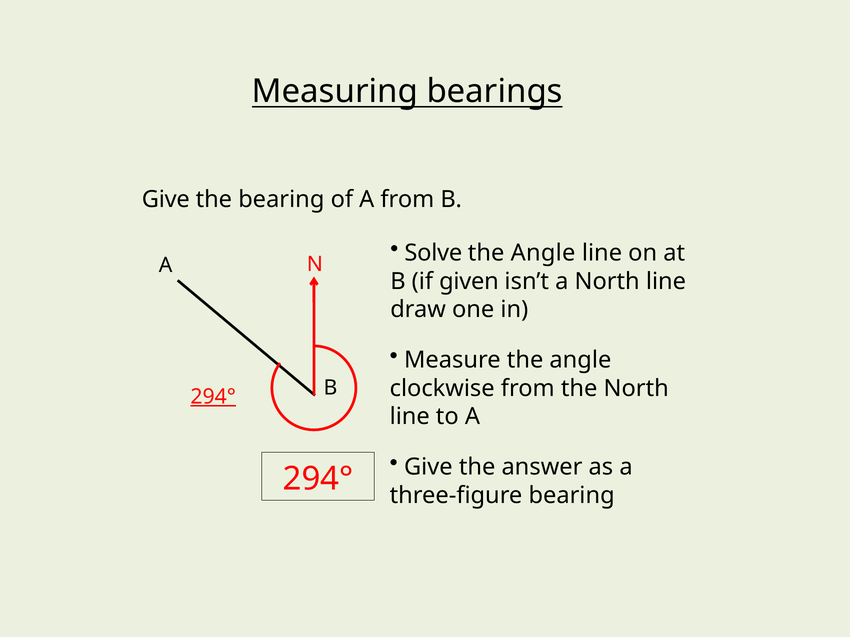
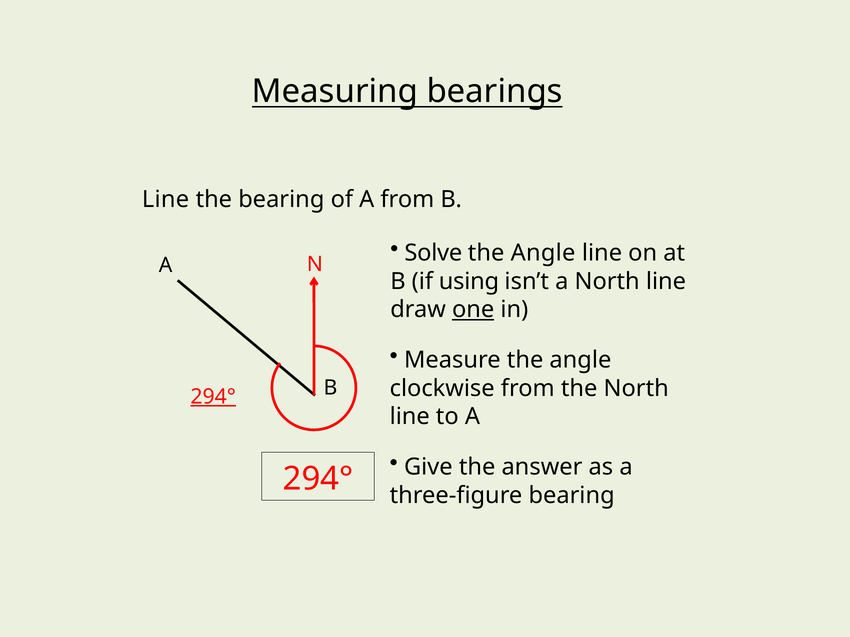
Give: Give -> Line (166, 200)
given: given -> using (469, 282)
one underline: none -> present (473, 310)
